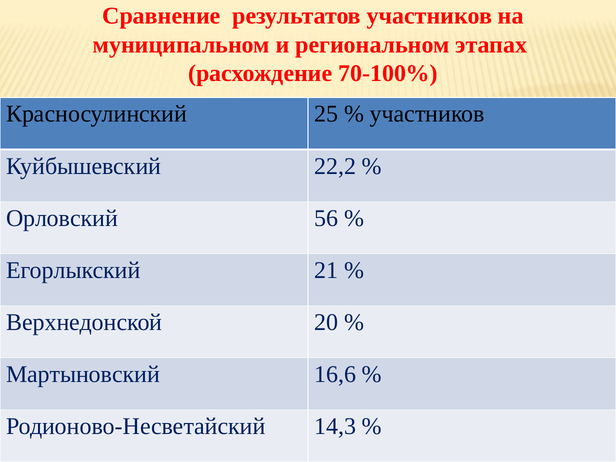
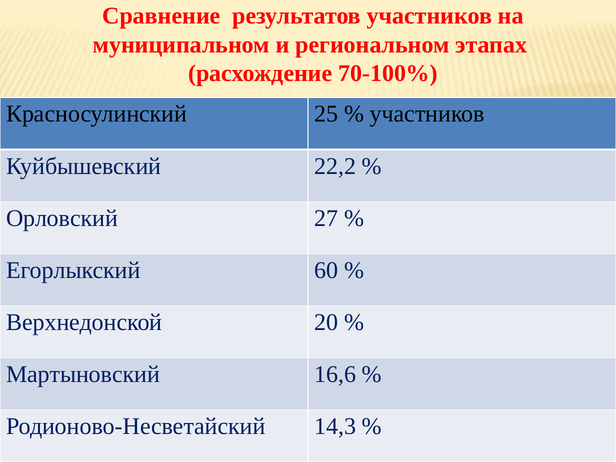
56: 56 -> 27 (326, 218)
21: 21 -> 60 (326, 270)
